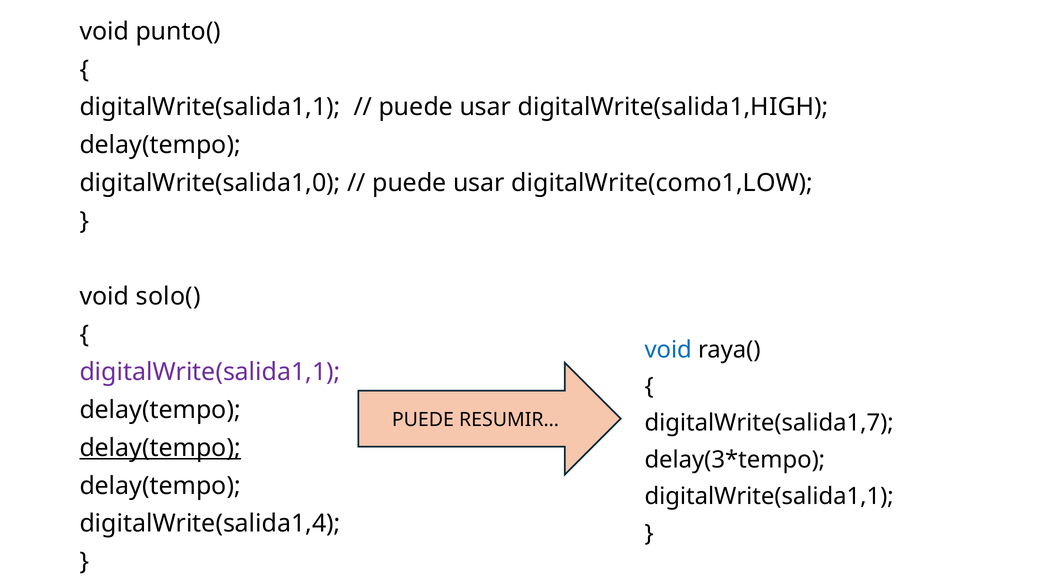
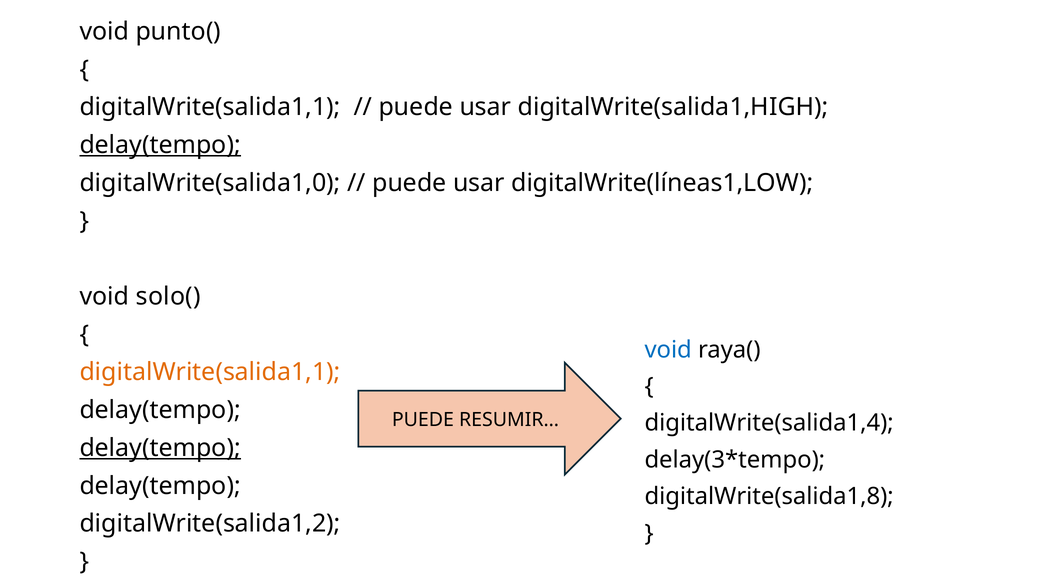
delay(tempo underline: none -> present (160, 145)
digitalWrite(como1,LOW: digitalWrite(como1,LOW -> digitalWrite(líneas1,LOW (662, 183)
digitalWrite(salida1,1 colour: purple -> orange (210, 372)
digitalWrite(salida1,7: digitalWrite(salida1,7 -> digitalWrite(salida1,4 (769, 423)
digitalWrite(salida1,1: digitalWrite(salida1,1 -> digitalWrite(salida1,8 (769, 496)
digitalWrite(salida1,4: digitalWrite(salida1,4 -> digitalWrite(salida1,2 (210, 523)
